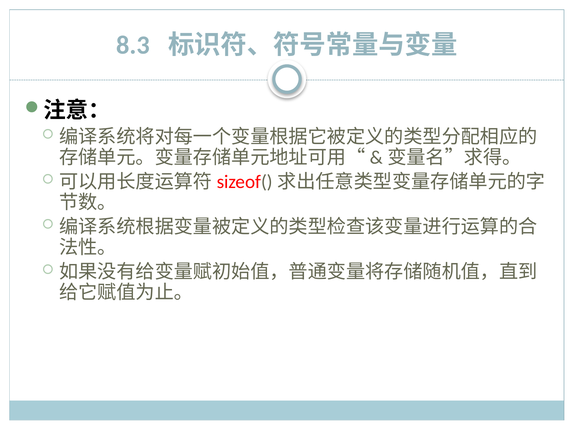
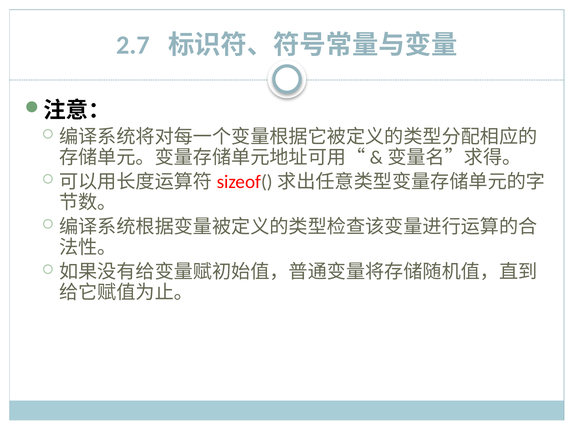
8.3: 8.3 -> 2.7 (133, 45)
